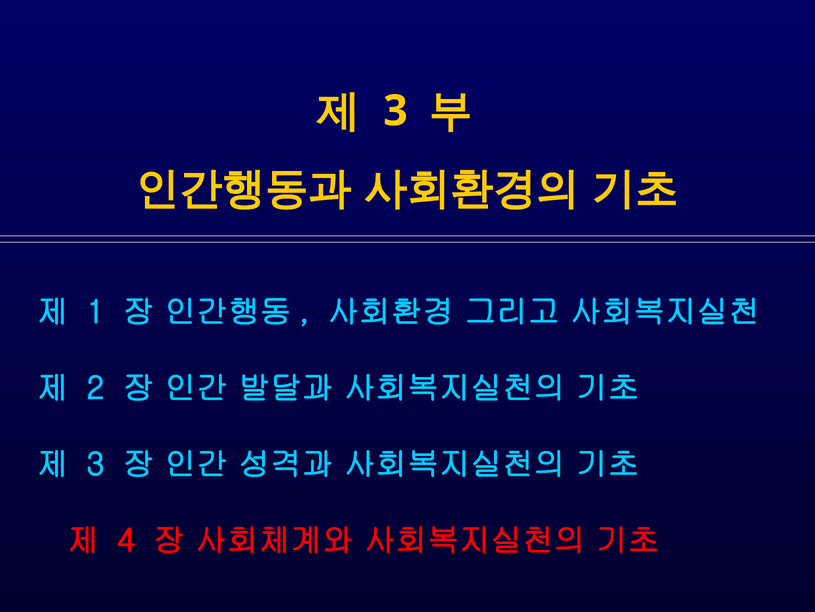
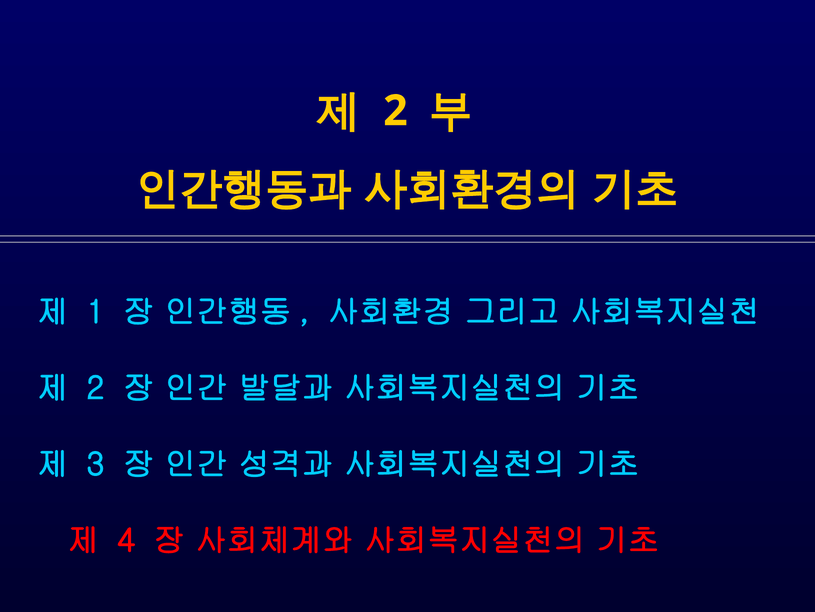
3: 3 -> 2 (395, 111)
